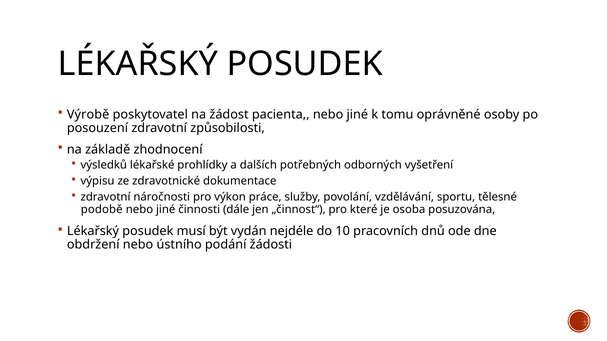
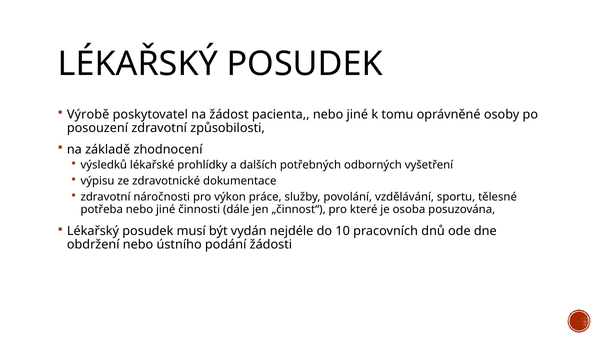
podobě: podobě -> potřeba (102, 210)
